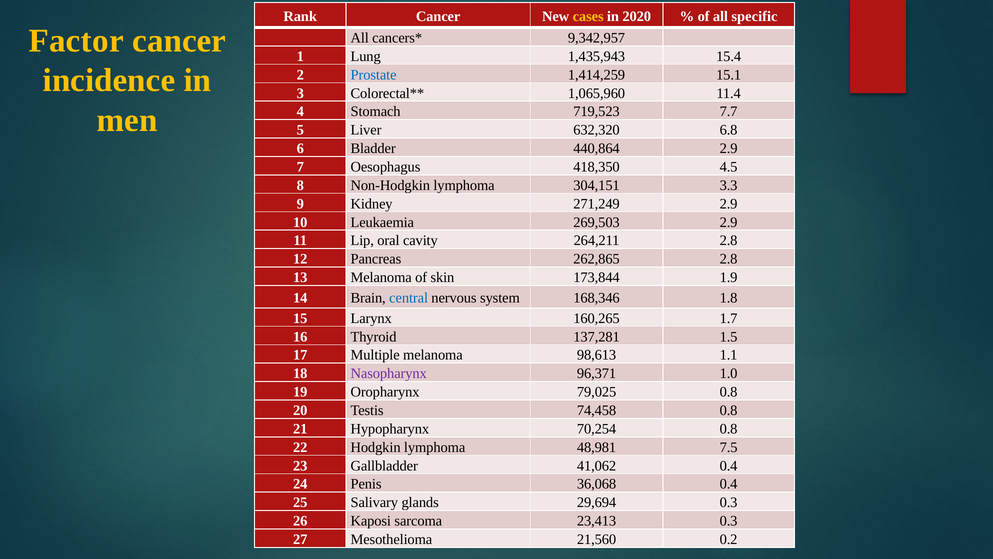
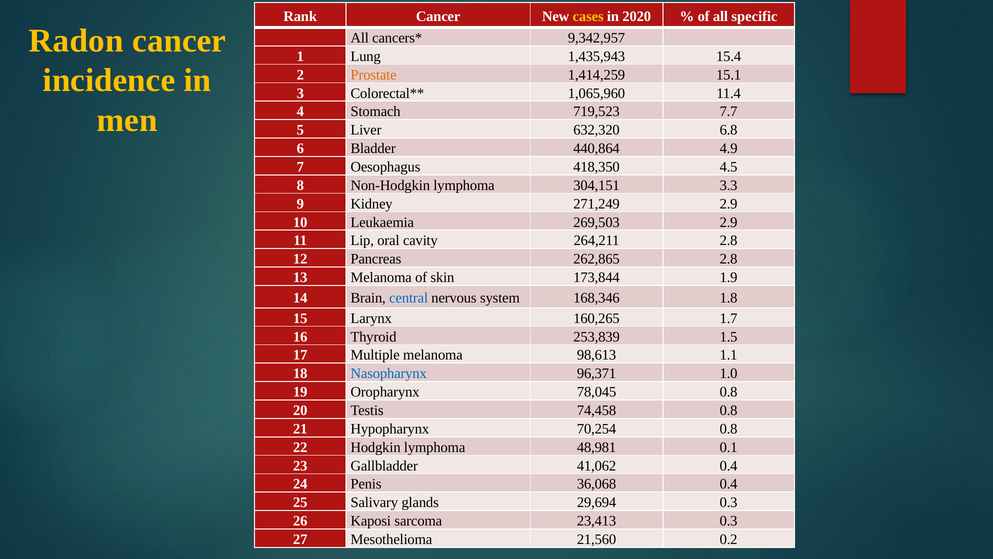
Factor: Factor -> Radon (76, 41)
Prostate colour: blue -> orange (374, 75)
440,864 2.9: 2.9 -> 4.9 (729, 148)
137,281: 137,281 -> 253,839 (597, 337)
Nasopharynx colour: purple -> blue (389, 373)
79,025: 79,025 -> 78,045 (597, 392)
7.5: 7.5 -> 0.1 (729, 447)
